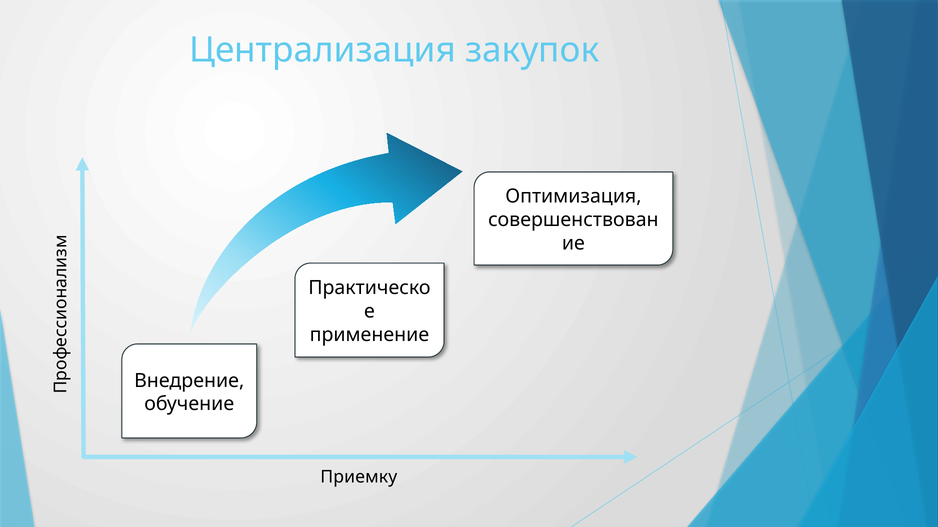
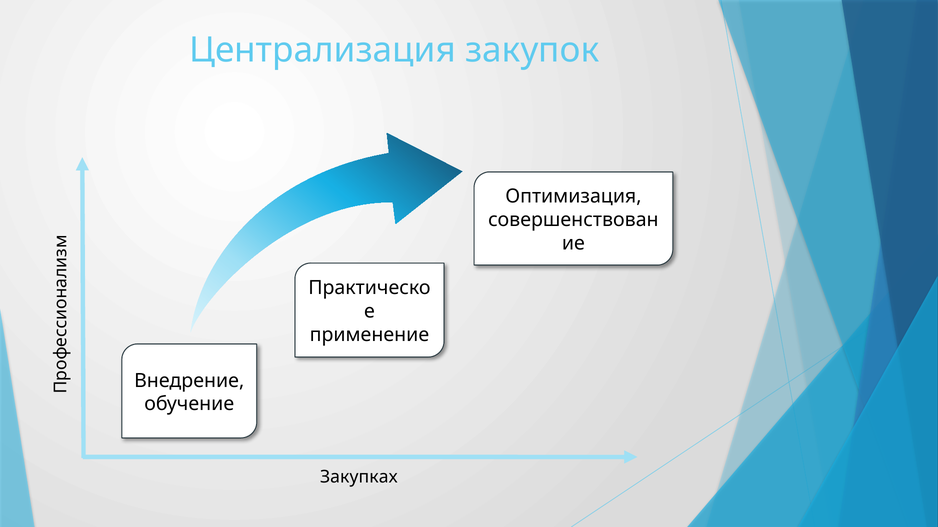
Приемку: Приемку -> Закупках (359, 478)
